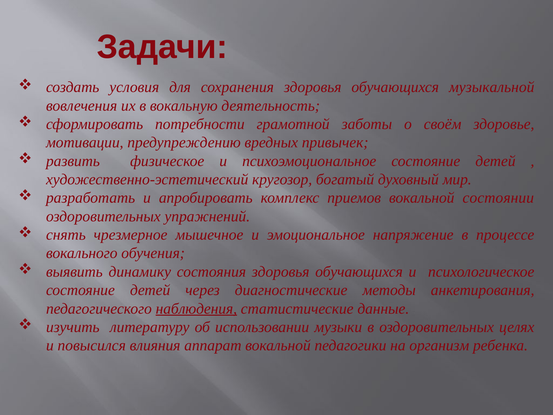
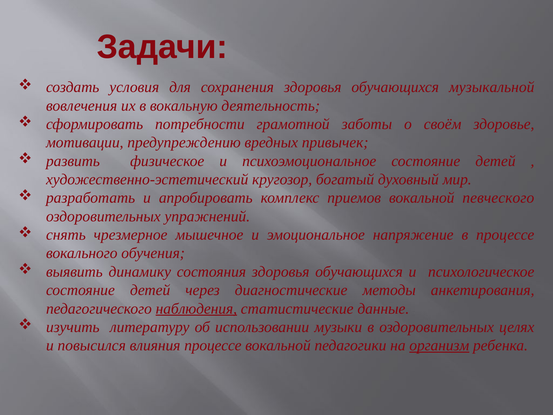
состоянии: состоянии -> певческого (498, 198)
влияния аппарат: аппарат -> процессе (213, 345)
организм underline: none -> present (439, 345)
